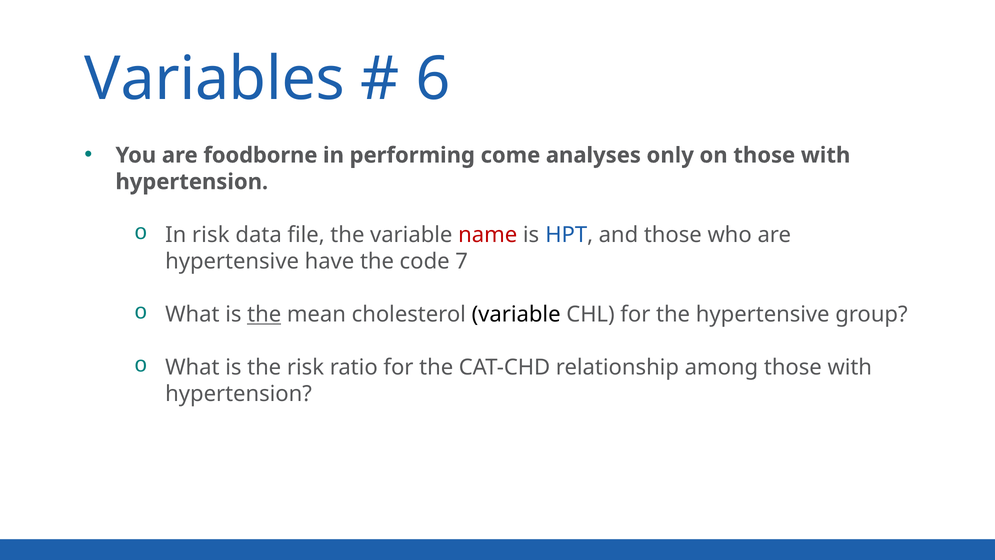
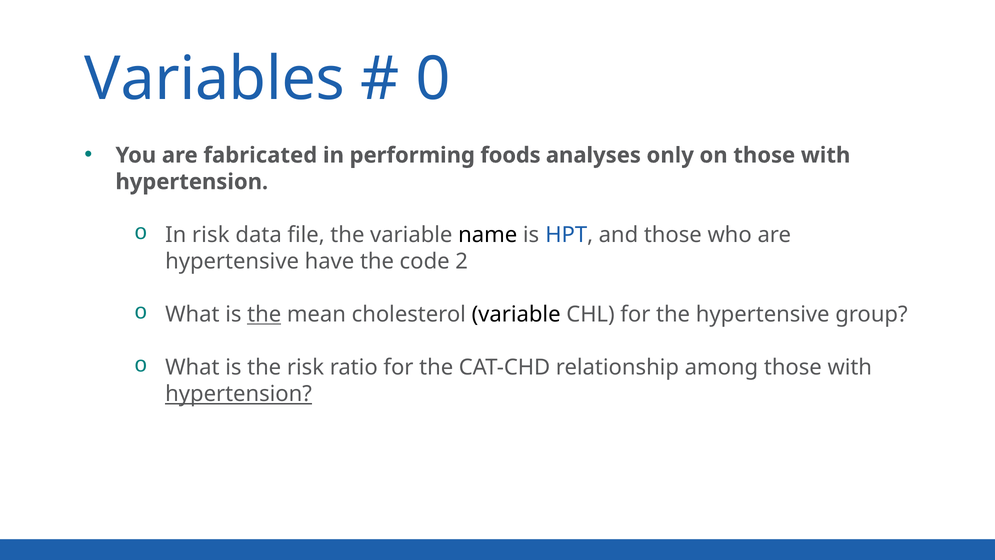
6: 6 -> 0 (433, 79)
foodborne: foodborne -> fabricated (260, 155)
come: come -> foods (511, 155)
name colour: red -> black (488, 235)
7: 7 -> 2 (462, 261)
hypertension underline: none -> present (239, 394)
